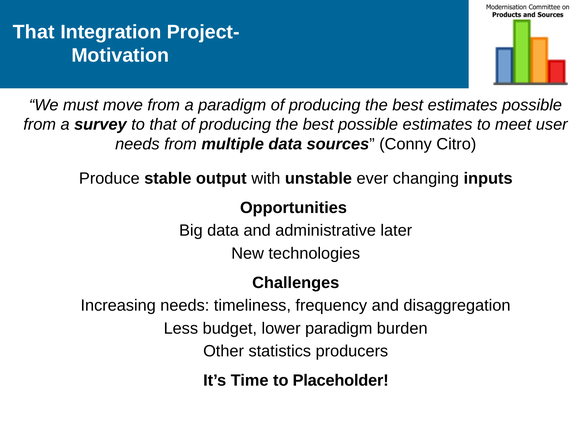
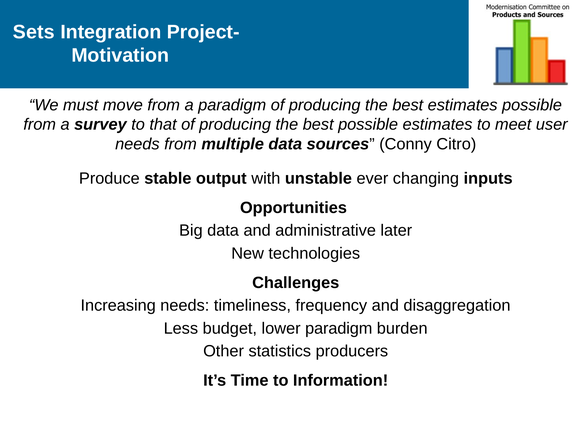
That: That -> Sets (34, 32)
Placeholder: Placeholder -> Information (341, 381)
